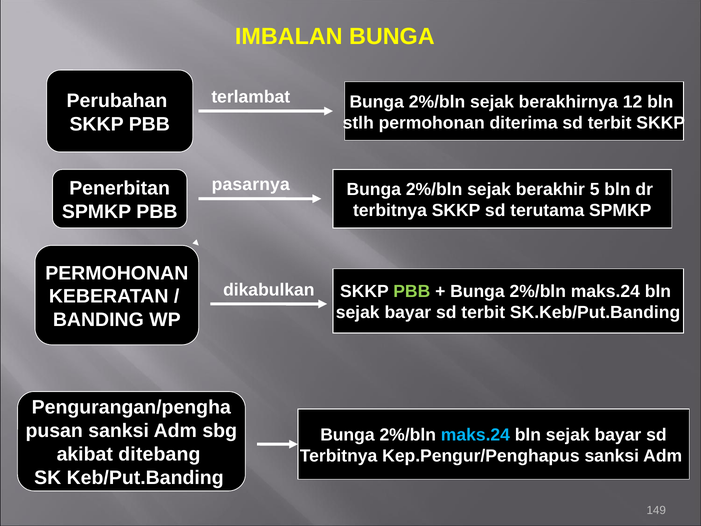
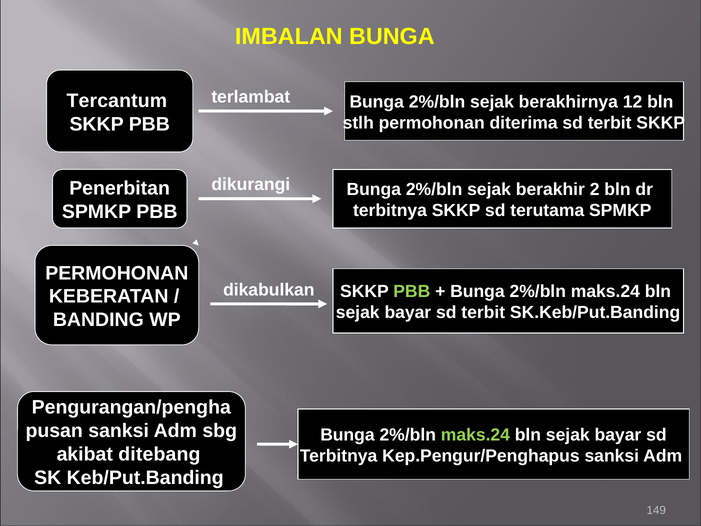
Perubahan: Perubahan -> Tercantum (117, 101)
pasarnya: pasarnya -> dikurangi (251, 185)
5: 5 -> 2 (595, 189)
maks.24 colour: light blue -> light green (475, 435)
